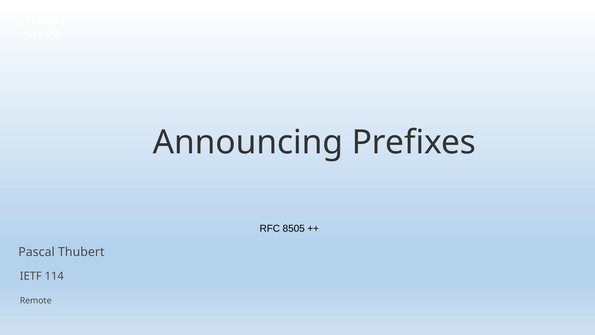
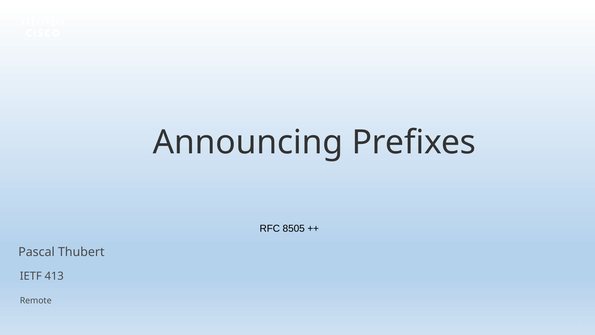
114: 114 -> 413 (54, 276)
